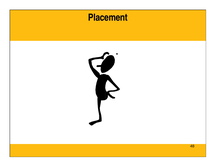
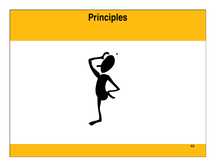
Placement: Placement -> Principles (108, 17)
